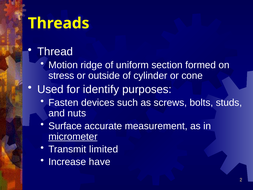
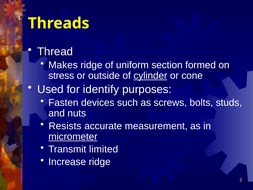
Motion: Motion -> Makes (63, 65)
cylinder underline: none -> present (150, 76)
Surface: Surface -> Resists (65, 126)
Increase have: have -> ridge (100, 162)
